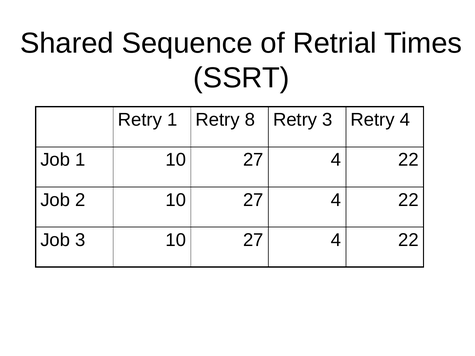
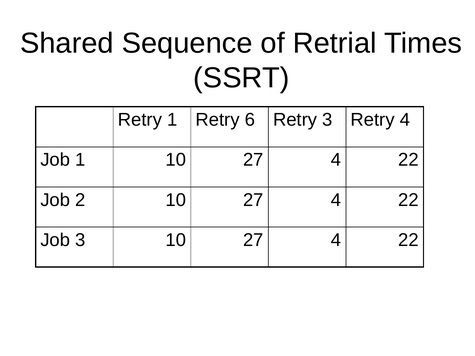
8: 8 -> 6 (250, 120)
